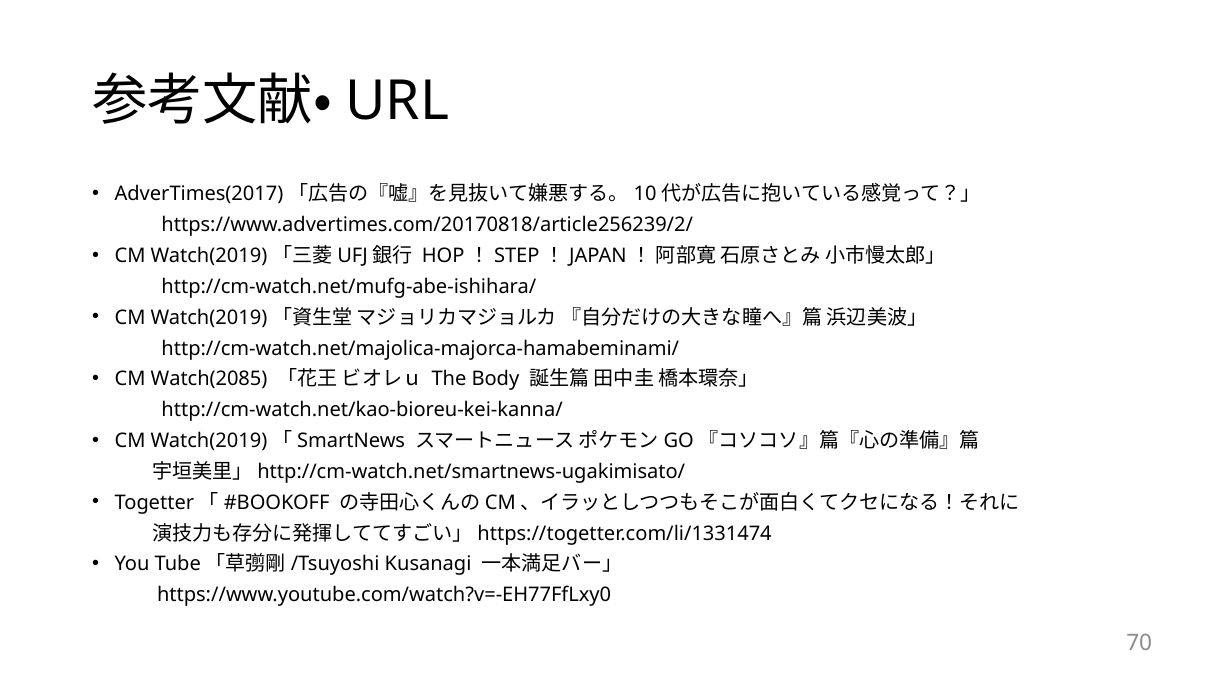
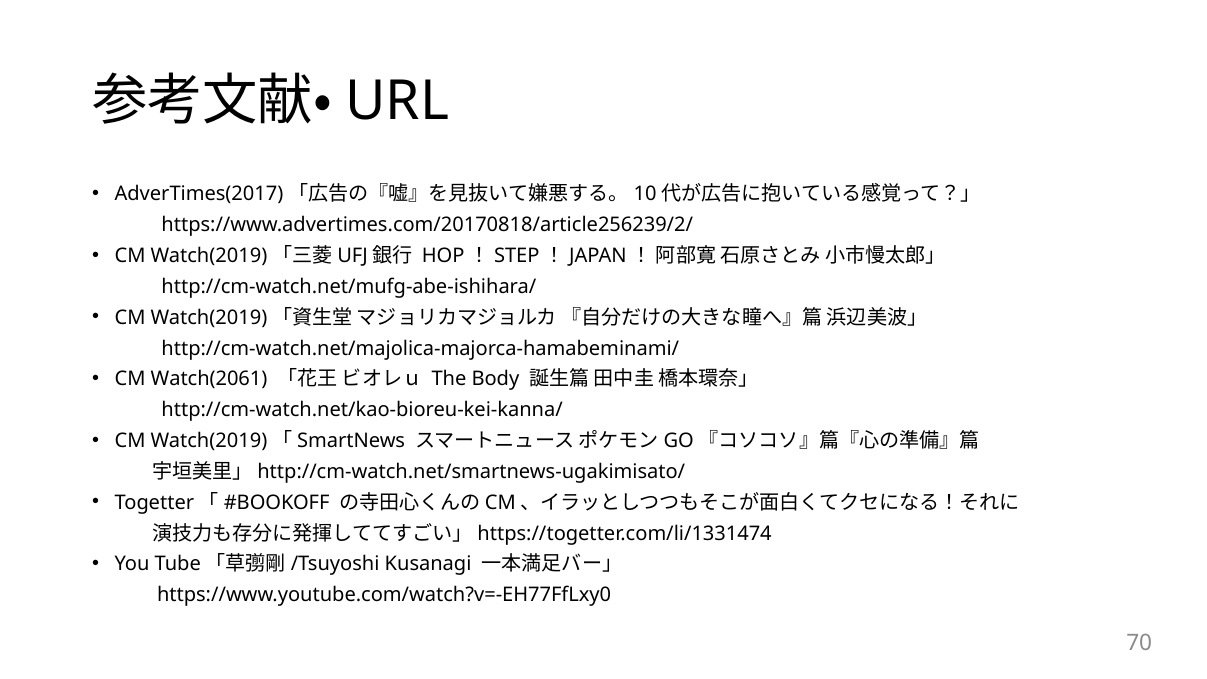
Watch(2085: Watch(2085 -> Watch(2061 (209, 379)
